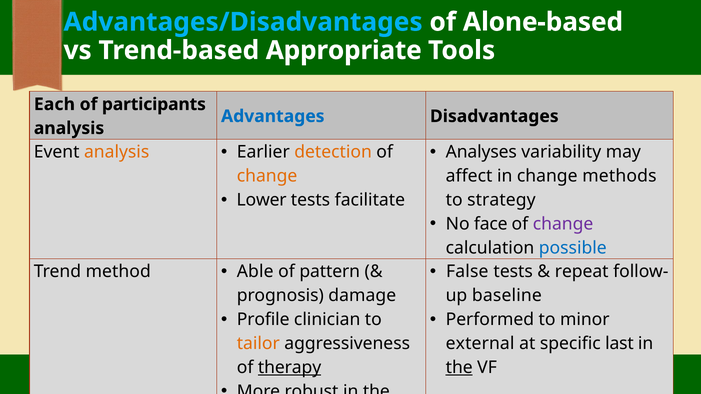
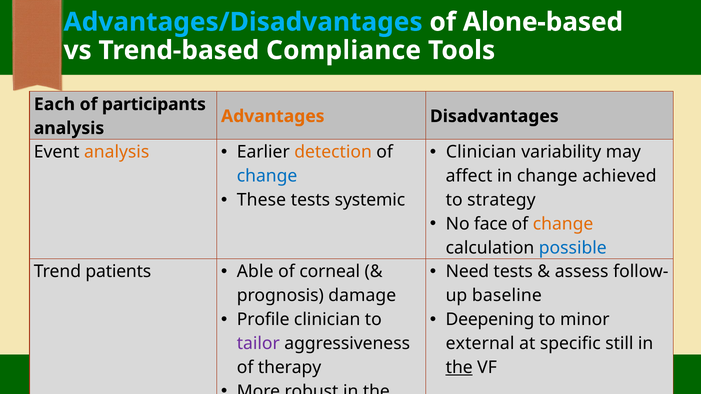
Appropriate: Appropriate -> Compliance (344, 50)
Advantages colour: blue -> orange (273, 116)
Analyses: Analyses -> Clinician (481, 152)
change colour: orange -> blue (267, 176)
methods: methods -> achieved (619, 176)
Lower: Lower -> These (261, 200)
facilitate: facilitate -> systemic (370, 200)
change colour: purple -> orange (563, 224)
False: False -> Need (467, 272)
repeat: repeat -> assess (582, 272)
method: method -> patients (118, 272)
pattern: pattern -> corneal (330, 272)
Performed: Performed -> Deepening (490, 320)
tailor colour: orange -> purple (258, 344)
last: last -> still (619, 344)
therapy underline: present -> none (290, 368)
